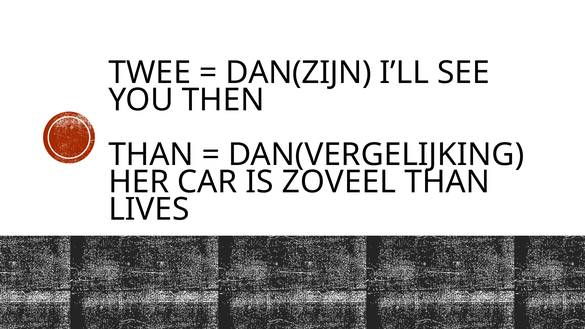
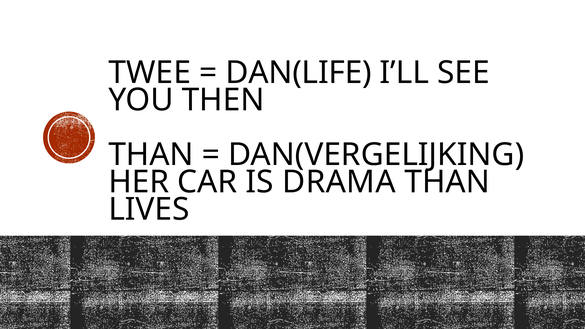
DAN(ZIJN: DAN(ZIJN -> DAN(LIFE (299, 73)
ZOVEEL: ZOVEEL -> DRAMA (339, 182)
